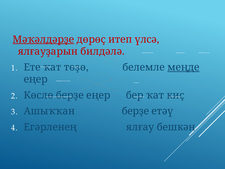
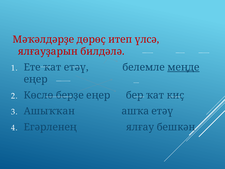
Мәҡәлдәрҙе underline: present -> none (43, 39)
ҡат төҙө: төҙө -> етәү (76, 67)
Ашыҡҡан берҙе: берҙе -> ашҡа (135, 111)
